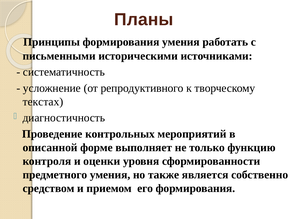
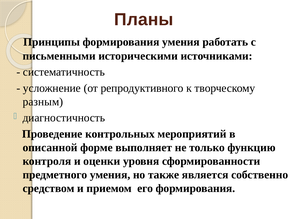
текстах: текстах -> разным (43, 102)
